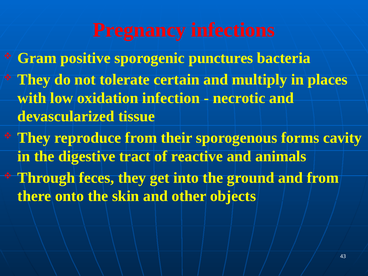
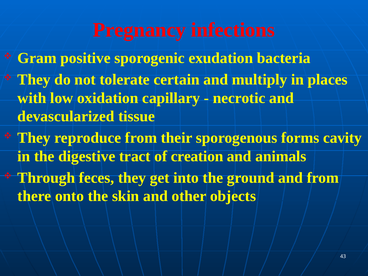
punctures: punctures -> exudation (221, 58)
infection: infection -> capillary (171, 98)
reactive: reactive -> creation (197, 156)
